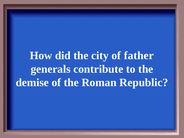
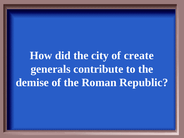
father: father -> create (139, 56)
